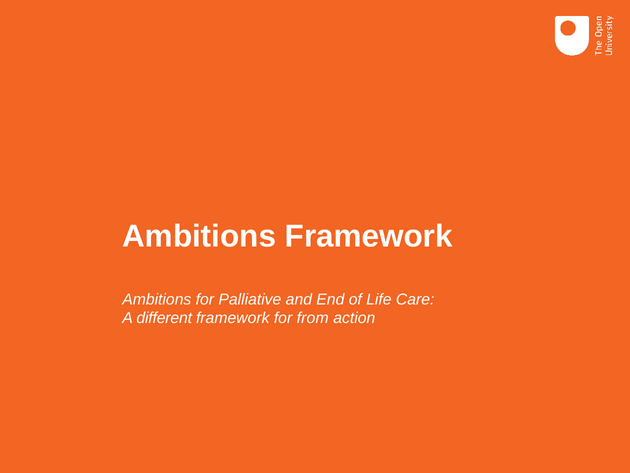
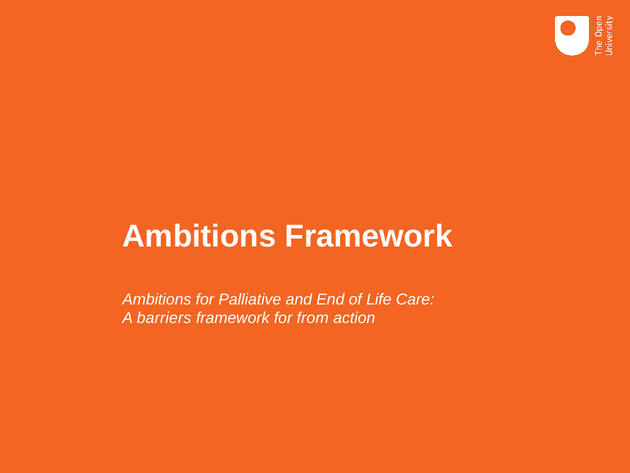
different: different -> barriers (164, 318)
